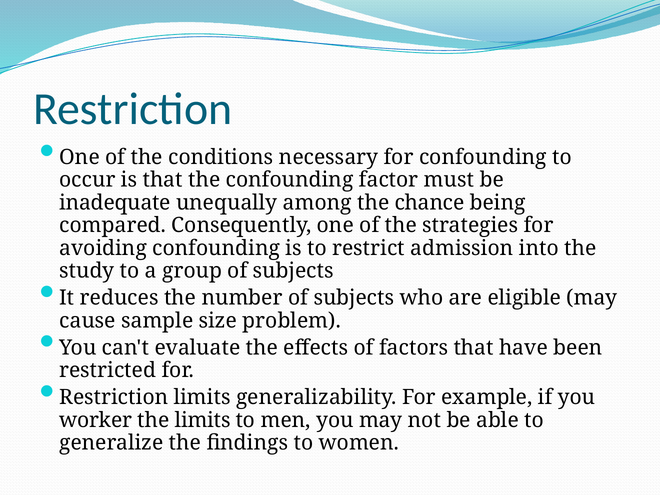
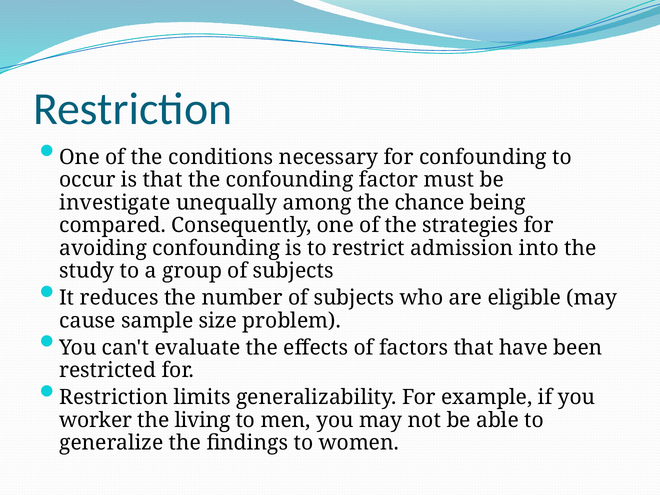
inadequate: inadequate -> investigate (115, 203)
the limits: limits -> living (203, 420)
